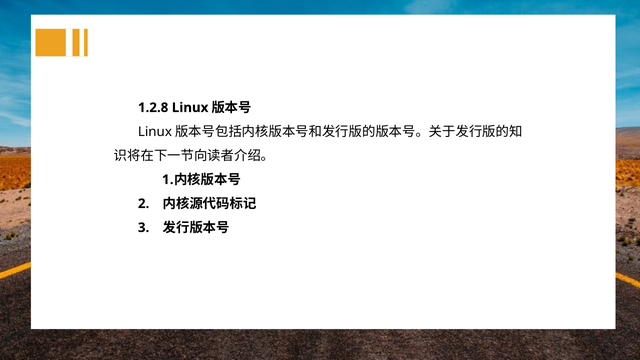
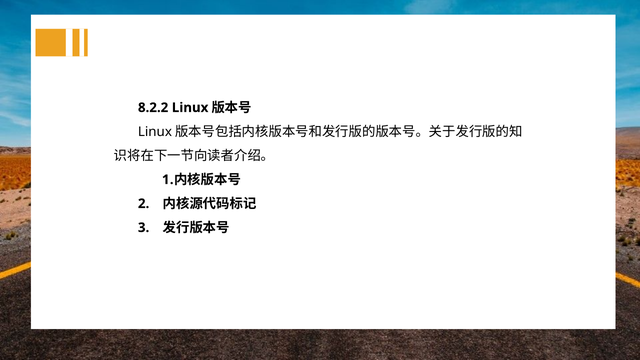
1.2.8: 1.2.8 -> 8.2.2 (153, 108)
